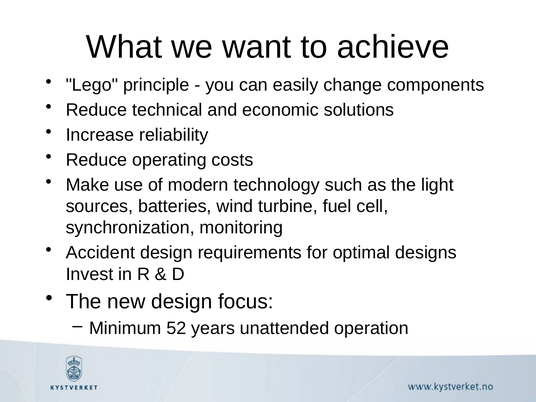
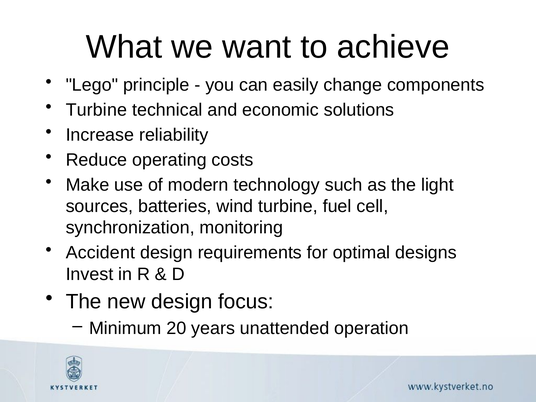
Reduce: Reduce -> Turbine (96, 110)
52: 52 -> 20 (176, 328)
